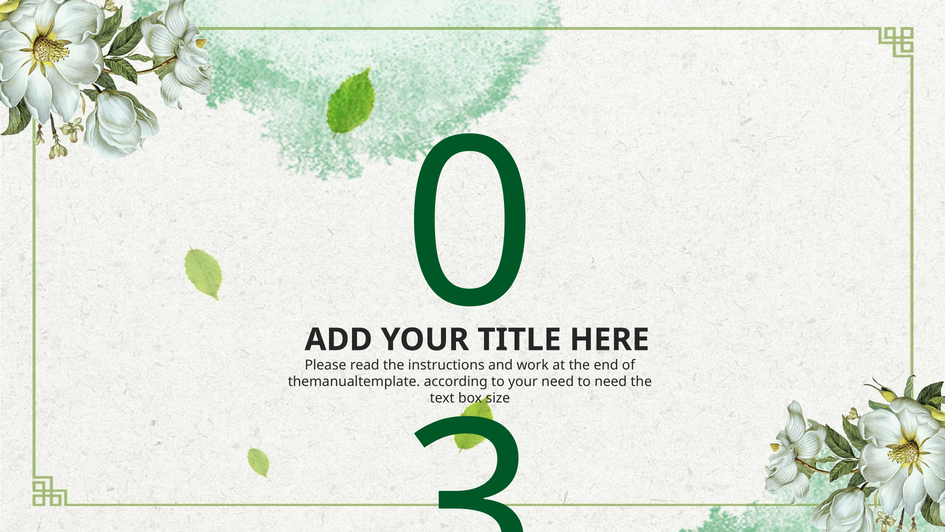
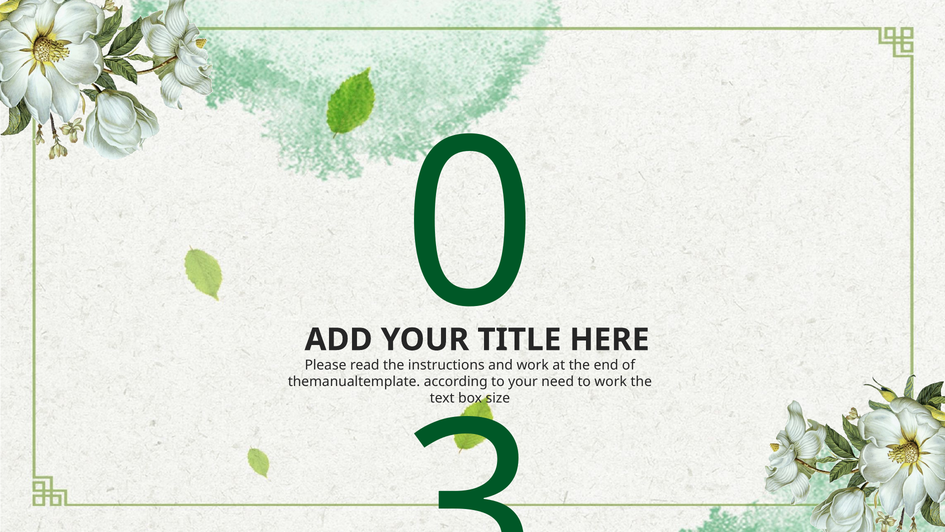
to need: need -> work (611, 381)
